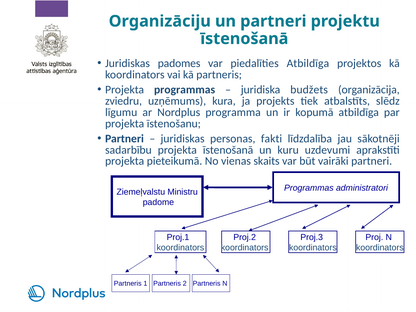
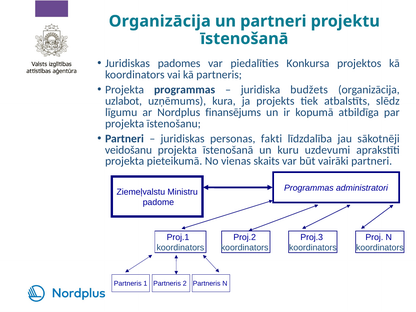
Organizāciju: Organizāciju -> Organizācija (160, 21)
piedalīties Atbildīga: Atbildīga -> Konkursa (308, 63)
zviedru: zviedru -> uzlabot (124, 101)
programma: programma -> finansējums (233, 112)
sadarbību: sadarbību -> veidošanu (128, 150)
